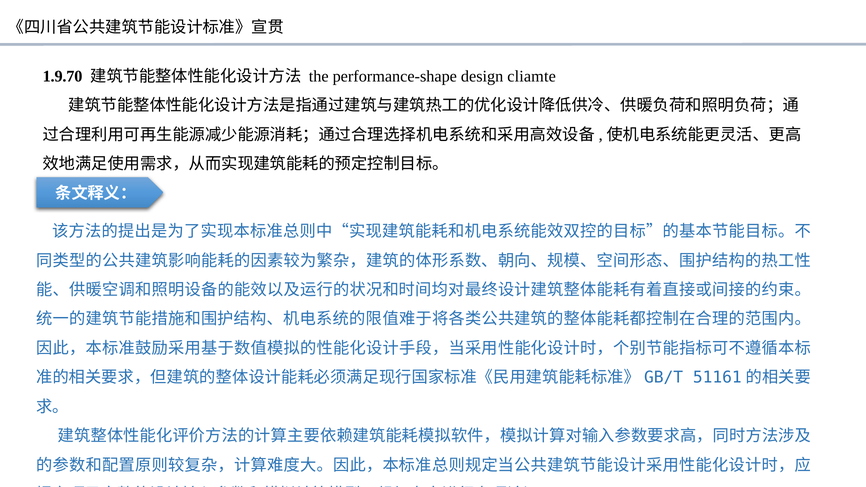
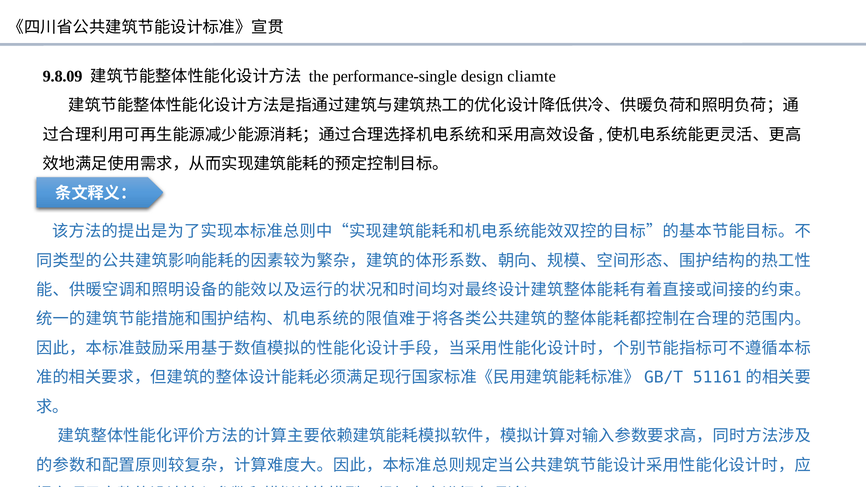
1.9.70: 1.9.70 -> 9.8.09 (63, 76)
performance-shape: performance-shape -> performance-single (395, 76)
